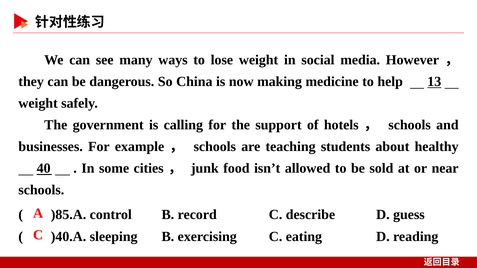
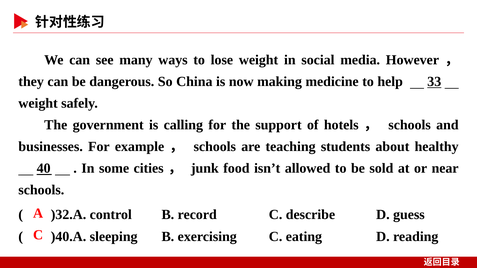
13: 13 -> 33 (434, 82)
)85.A: )85.A -> )32.A (69, 215)
